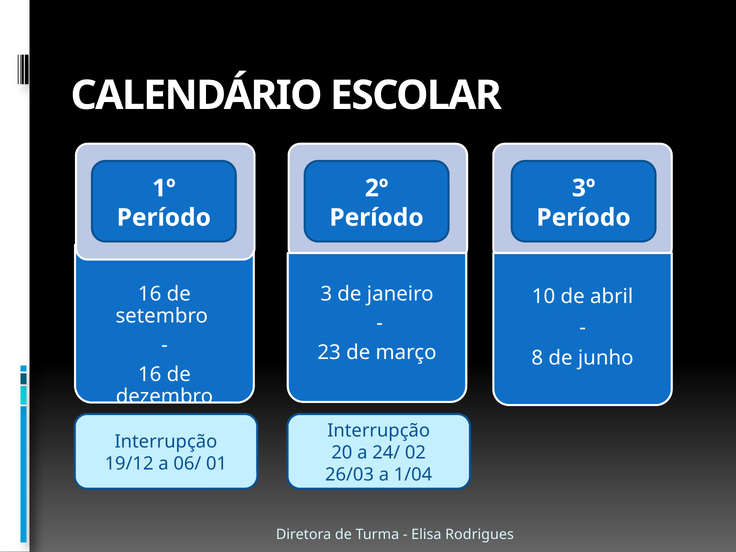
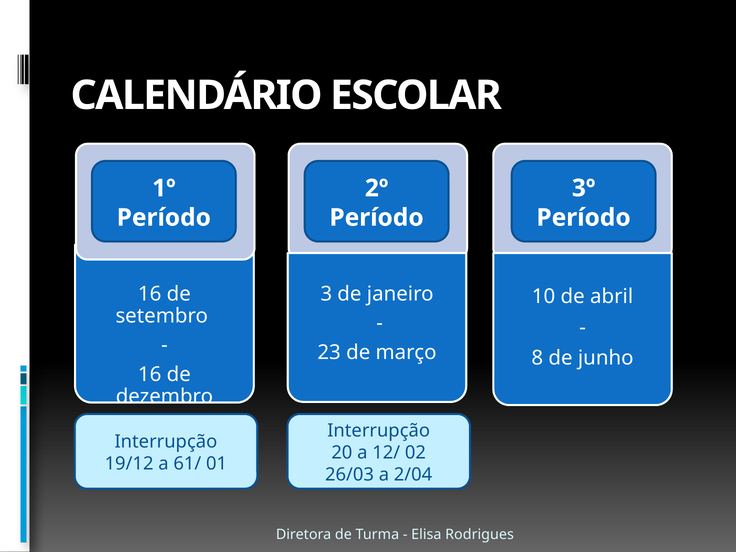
24/: 24/ -> 12/ (386, 453)
06/: 06/ -> 61/ (187, 464)
1/04: 1/04 -> 2/04 (413, 475)
